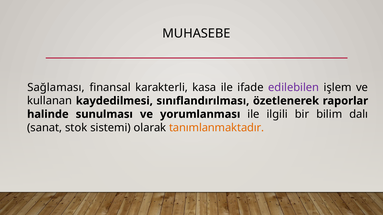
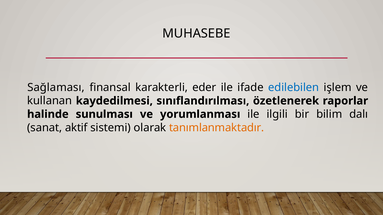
kasa: kasa -> eder (204, 88)
edilebilen colour: purple -> blue (294, 88)
stok: stok -> aktif (76, 128)
